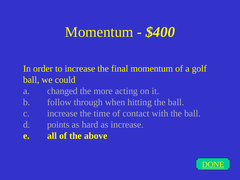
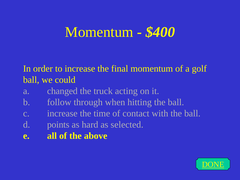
more: more -> truck (103, 91)
as increase: increase -> selected (127, 125)
